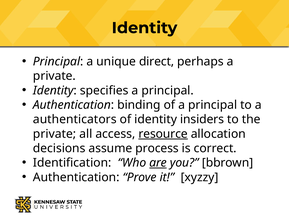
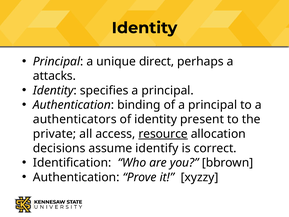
private: private -> attacks (54, 76)
insiders: insiders -> present (202, 119)
process: process -> identify (157, 148)
are underline: present -> none (158, 163)
